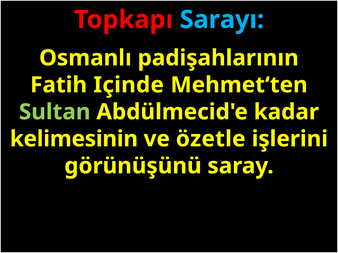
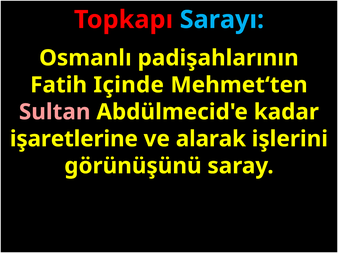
Sultan colour: light green -> pink (55, 112)
kelimesinin: kelimesinin -> işaretlerine (74, 139)
özetle: özetle -> alarak (211, 139)
